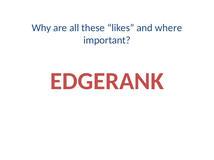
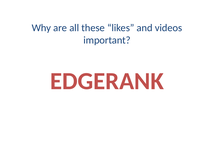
where: where -> videos (169, 28)
